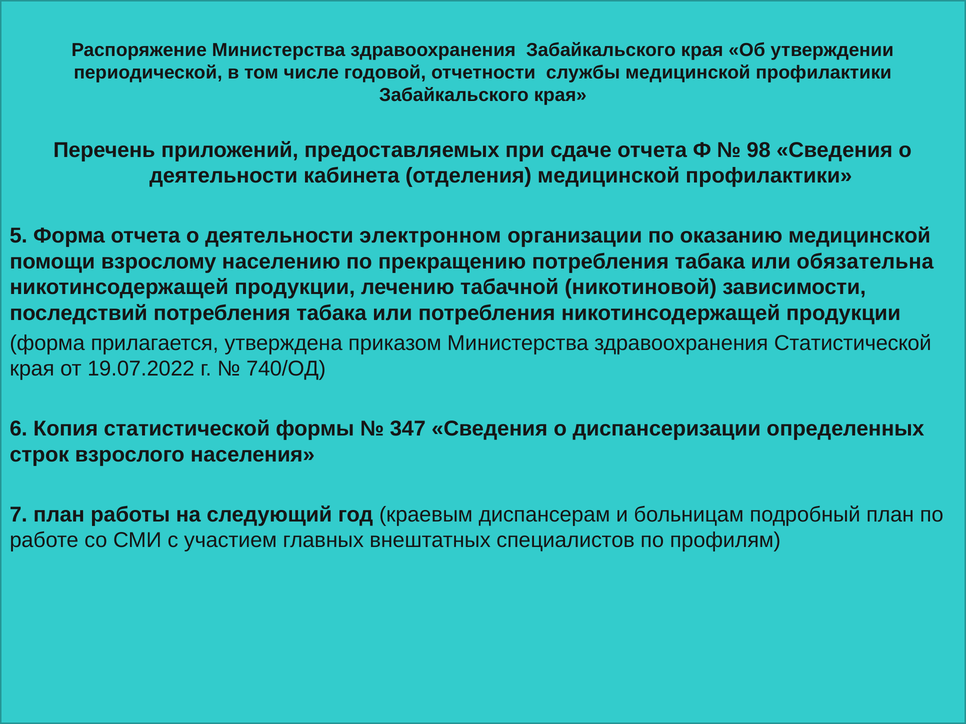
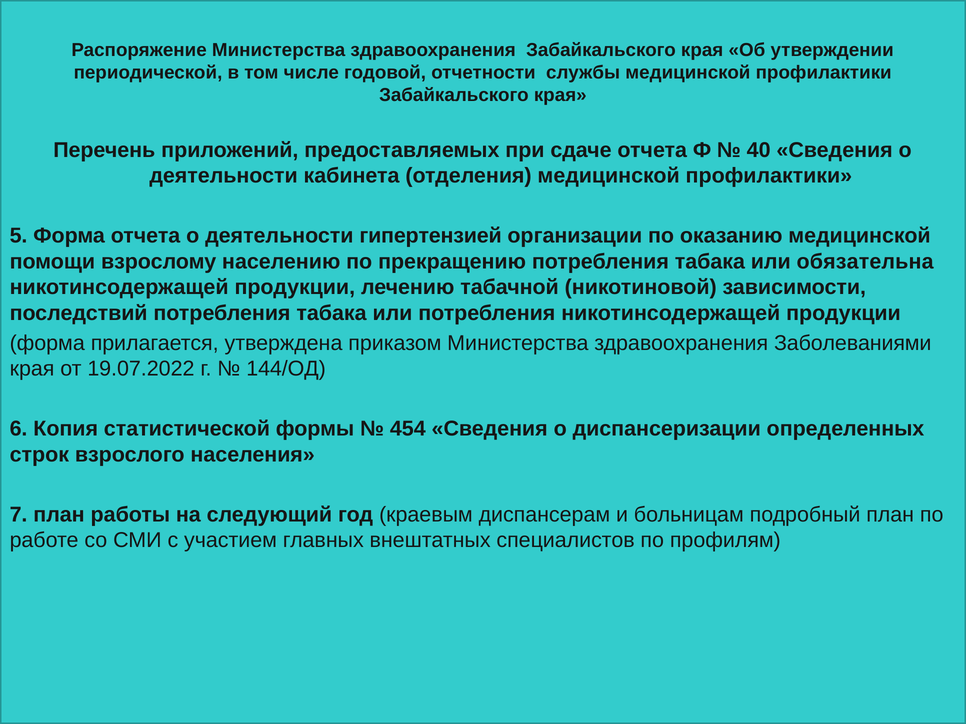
98: 98 -> 40 (759, 150)
электронном: электронном -> гипертензией (431, 236)
здравоохранения Статистической: Статистической -> Заболеваниями (853, 343)
740/ОД: 740/ОД -> 144/ОД (286, 369)
347: 347 -> 454 (408, 429)
